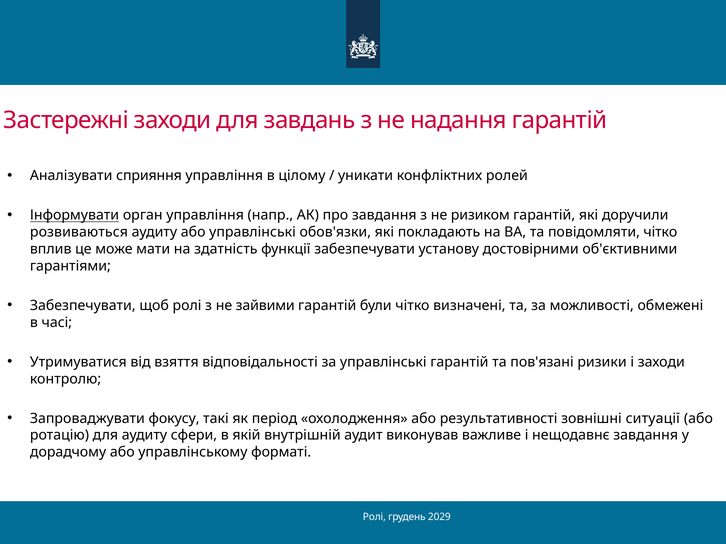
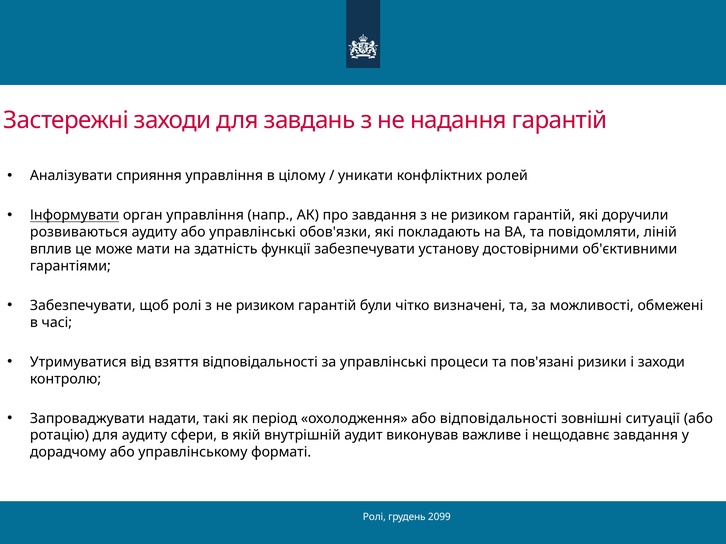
повідомляти чітко: чітко -> ліній (660, 232)
ролі з не зайвими: зайвими -> ризиком (265, 306)
управлінські гарантій: гарантій -> процеси (459, 362)
фокусу: фокусу -> надати (174, 419)
або результативності: результативності -> відповідальності (499, 419)
2029: 2029 -> 2099 (439, 517)
